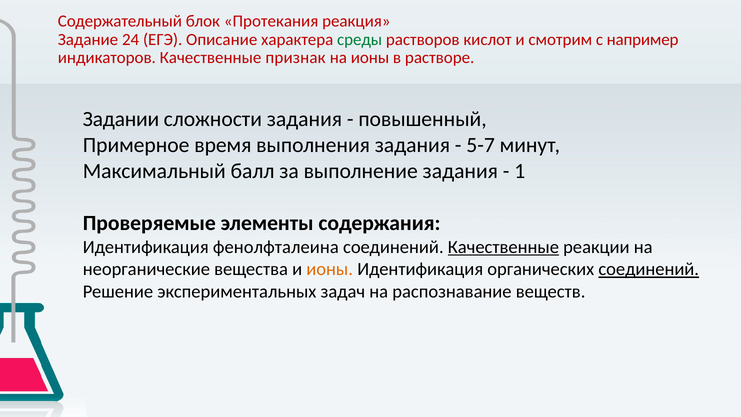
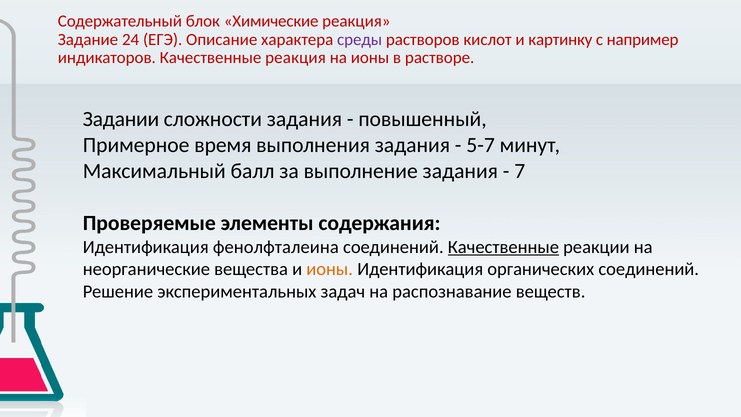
Протекания: Протекания -> Химические (271, 21)
среды colour: green -> purple (360, 39)
смотрим: смотрим -> картинку (560, 39)
Качественные признак: признак -> реакция (296, 58)
1: 1 -> 7 (520, 171)
соединений underline: present -> none (649, 269)
